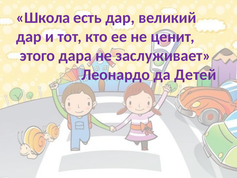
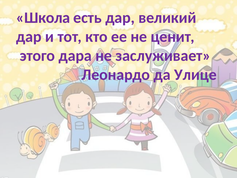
Детей: Детей -> Улице (195, 75)
